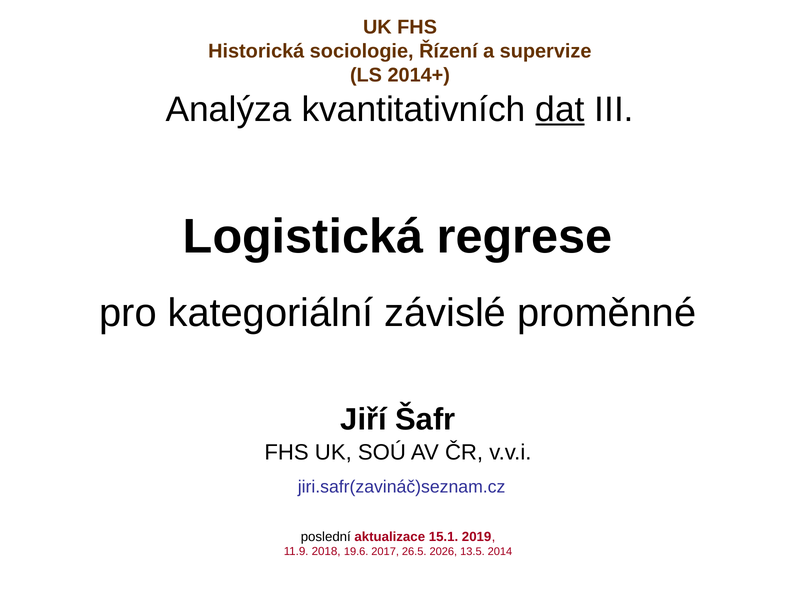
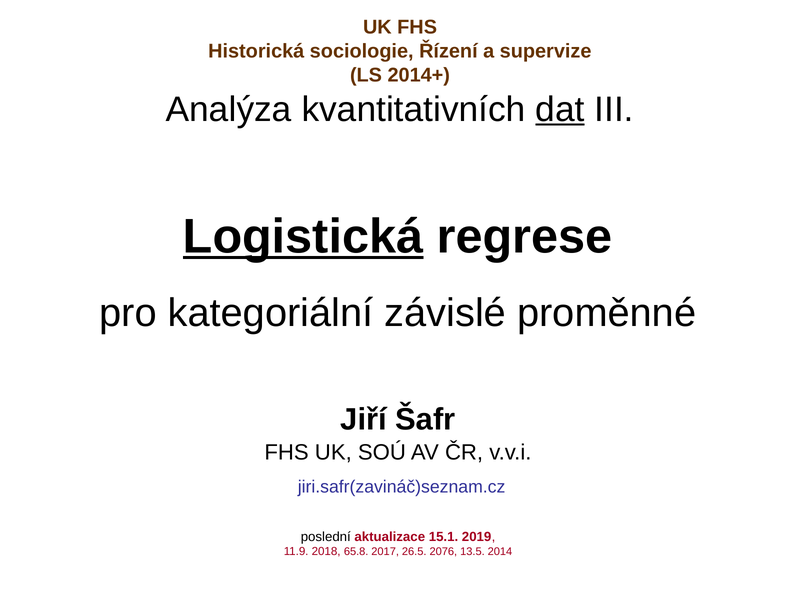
Logistická underline: none -> present (303, 237)
19.6: 19.6 -> 65.8 (356, 552)
2026: 2026 -> 2076 (443, 552)
